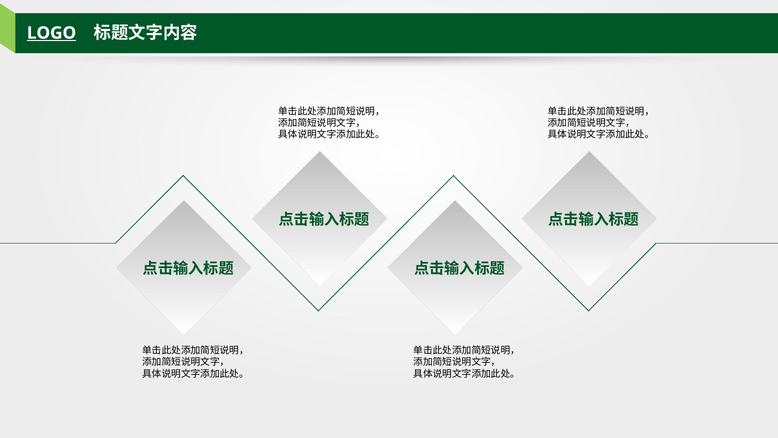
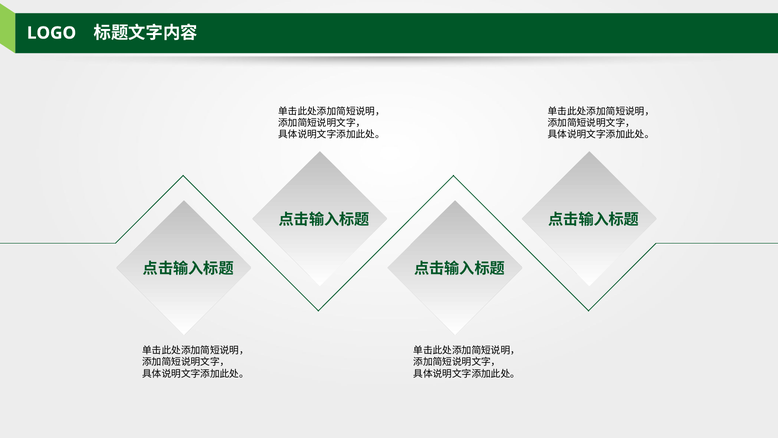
LOGO underline: present -> none (52, 33)
